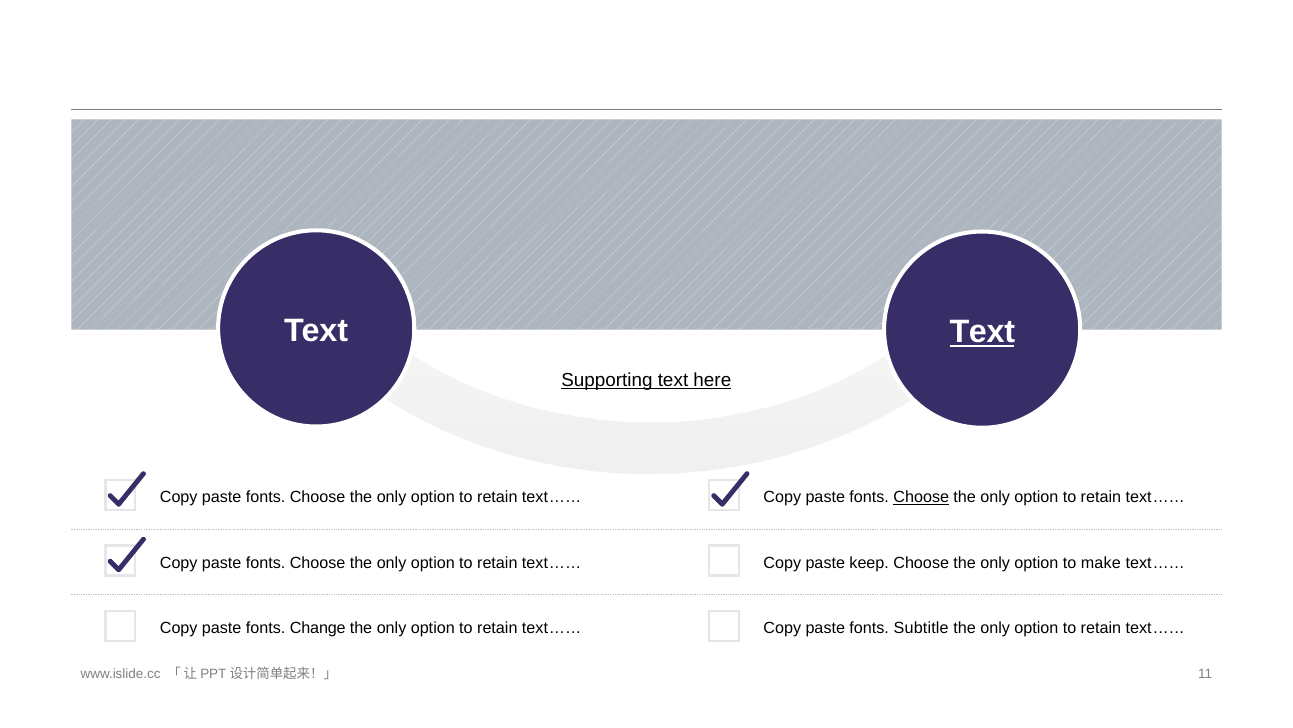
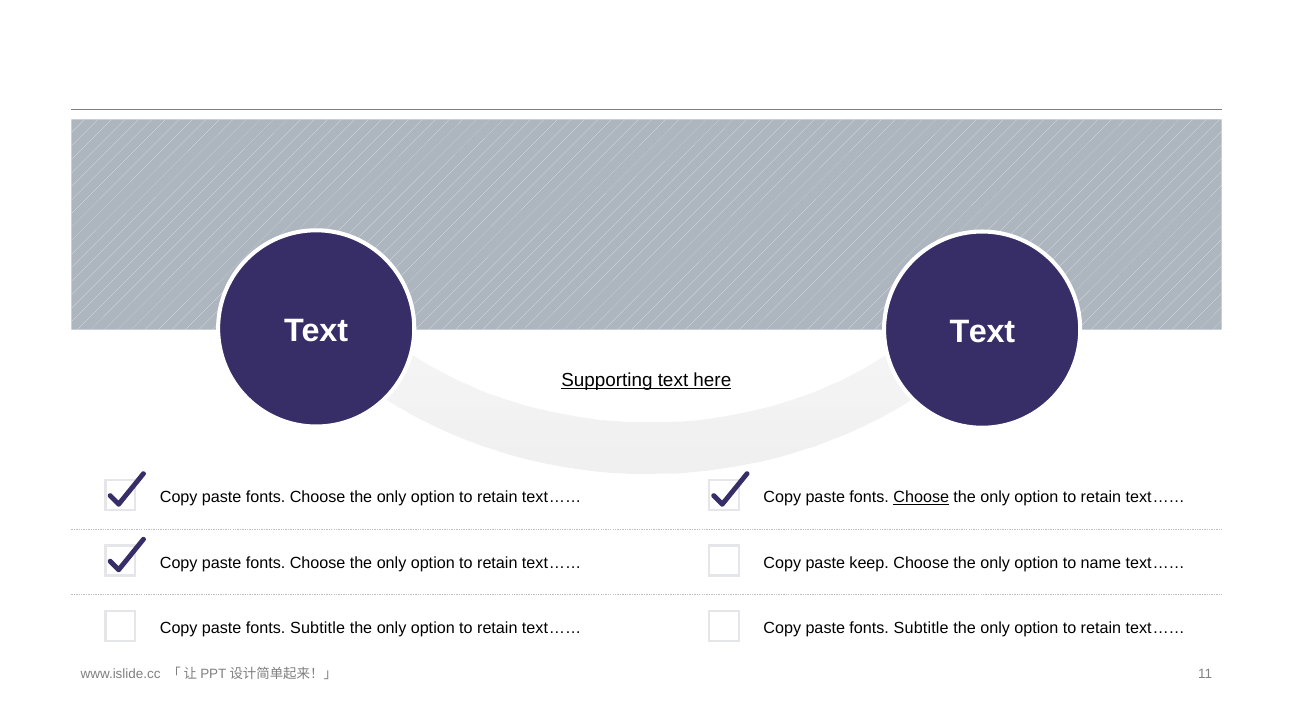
Text underline: present -> none (982, 332)
make: make -> name (1101, 562)
Change: Change -> Subtitle (318, 628)
